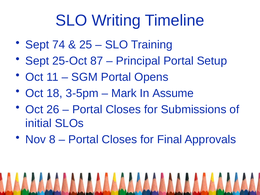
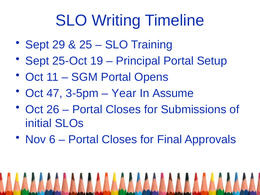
74: 74 -> 29 (59, 45)
87: 87 -> 19 (97, 61)
18: 18 -> 47 (55, 93)
Mark: Mark -> Year (124, 93)
8: 8 -> 6 (52, 139)
